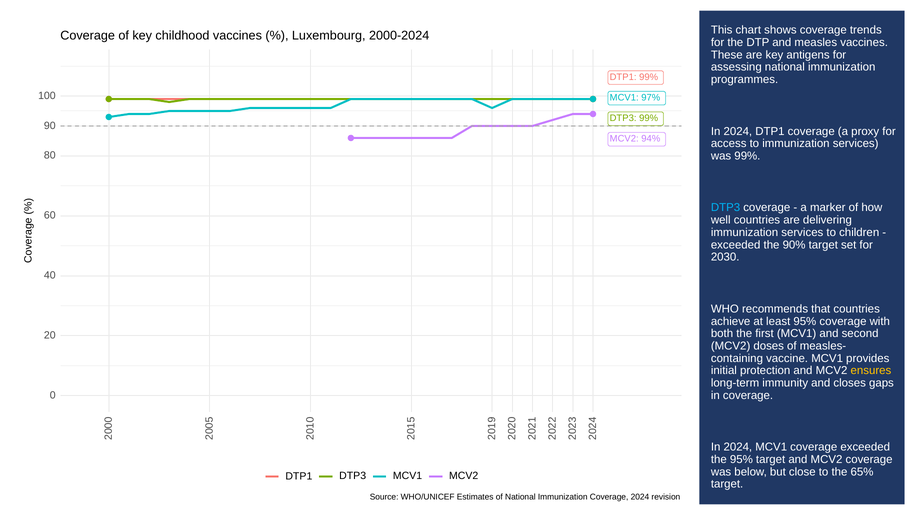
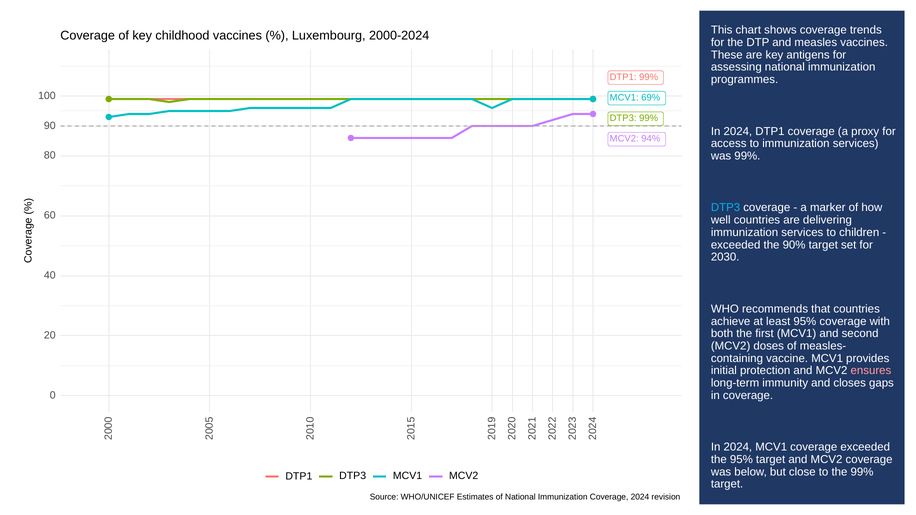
97%: 97% -> 69% (651, 98)
ensures colour: yellow -> pink (871, 371)
the 65%: 65% -> 99% (862, 472)
